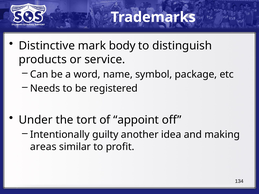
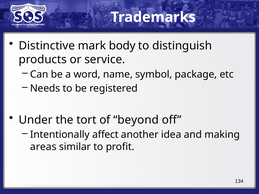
appoint: appoint -> beyond (136, 120)
guilty: guilty -> affect (105, 135)
